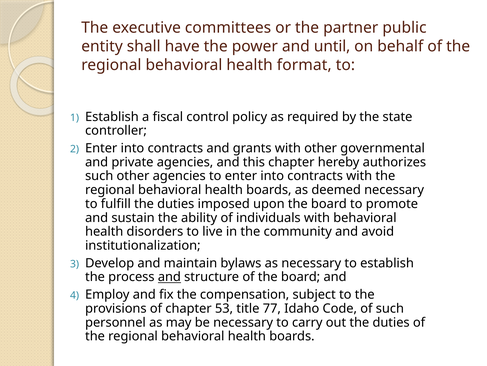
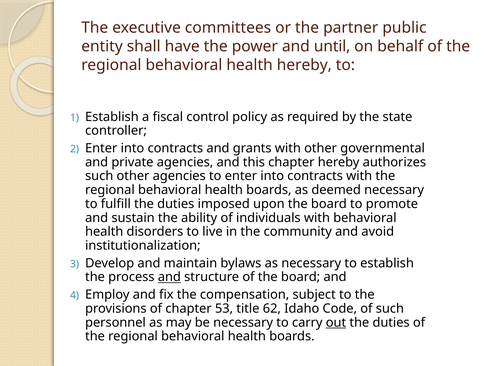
health format: format -> hereby (304, 65)
77: 77 -> 62 (272, 308)
out underline: none -> present (336, 322)
